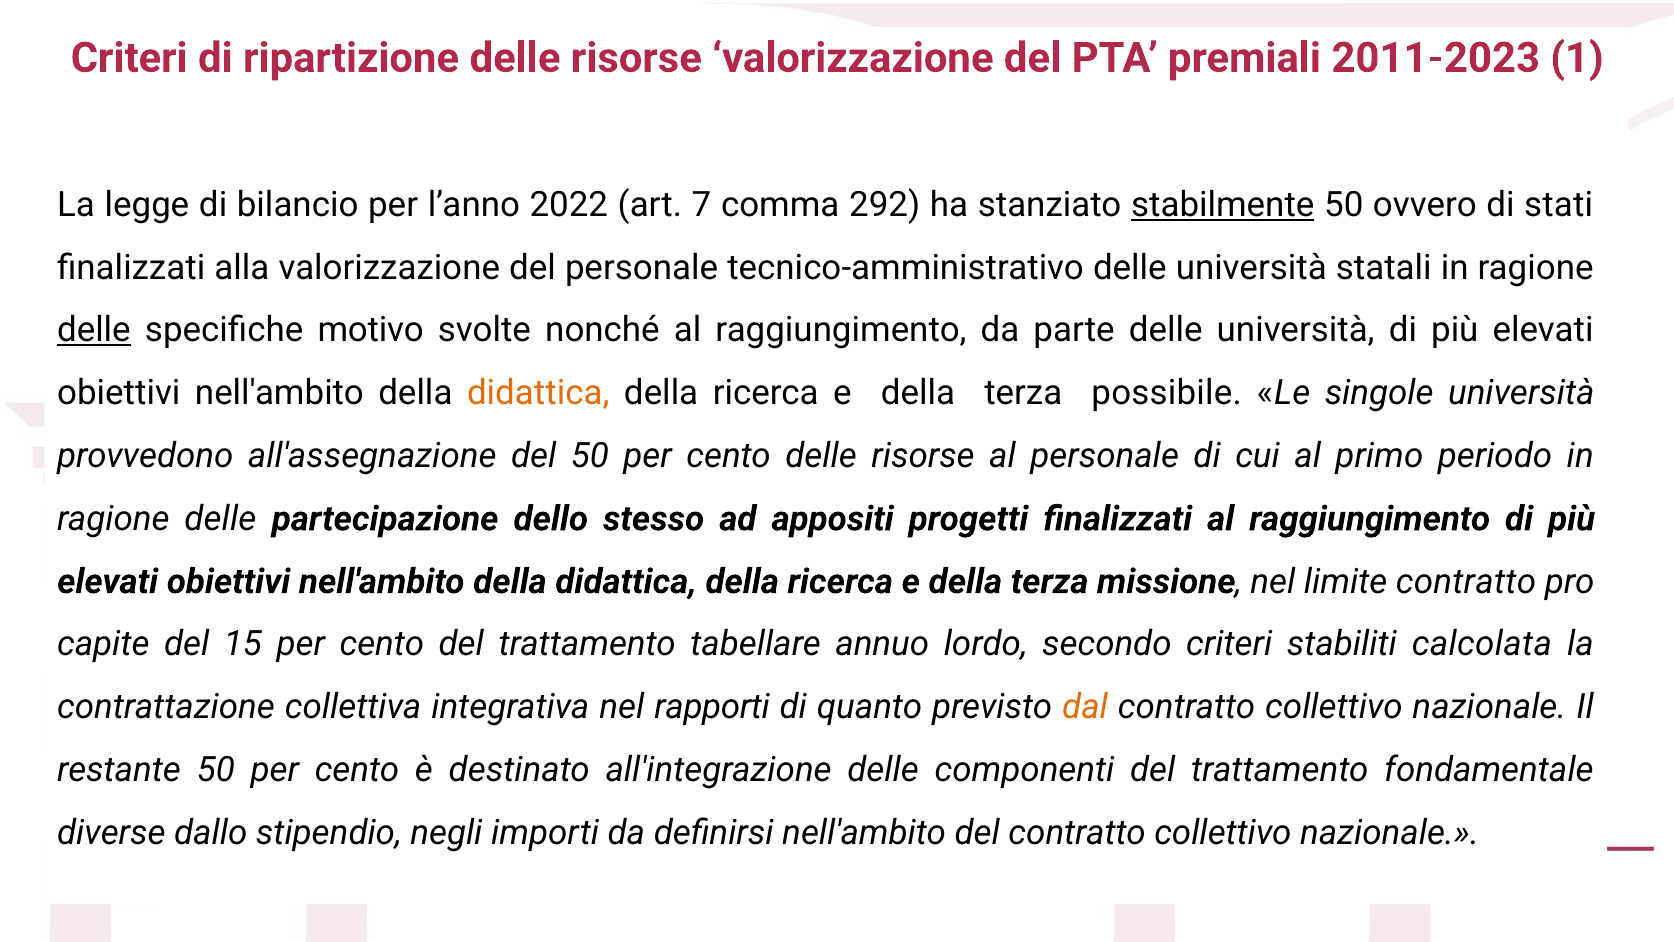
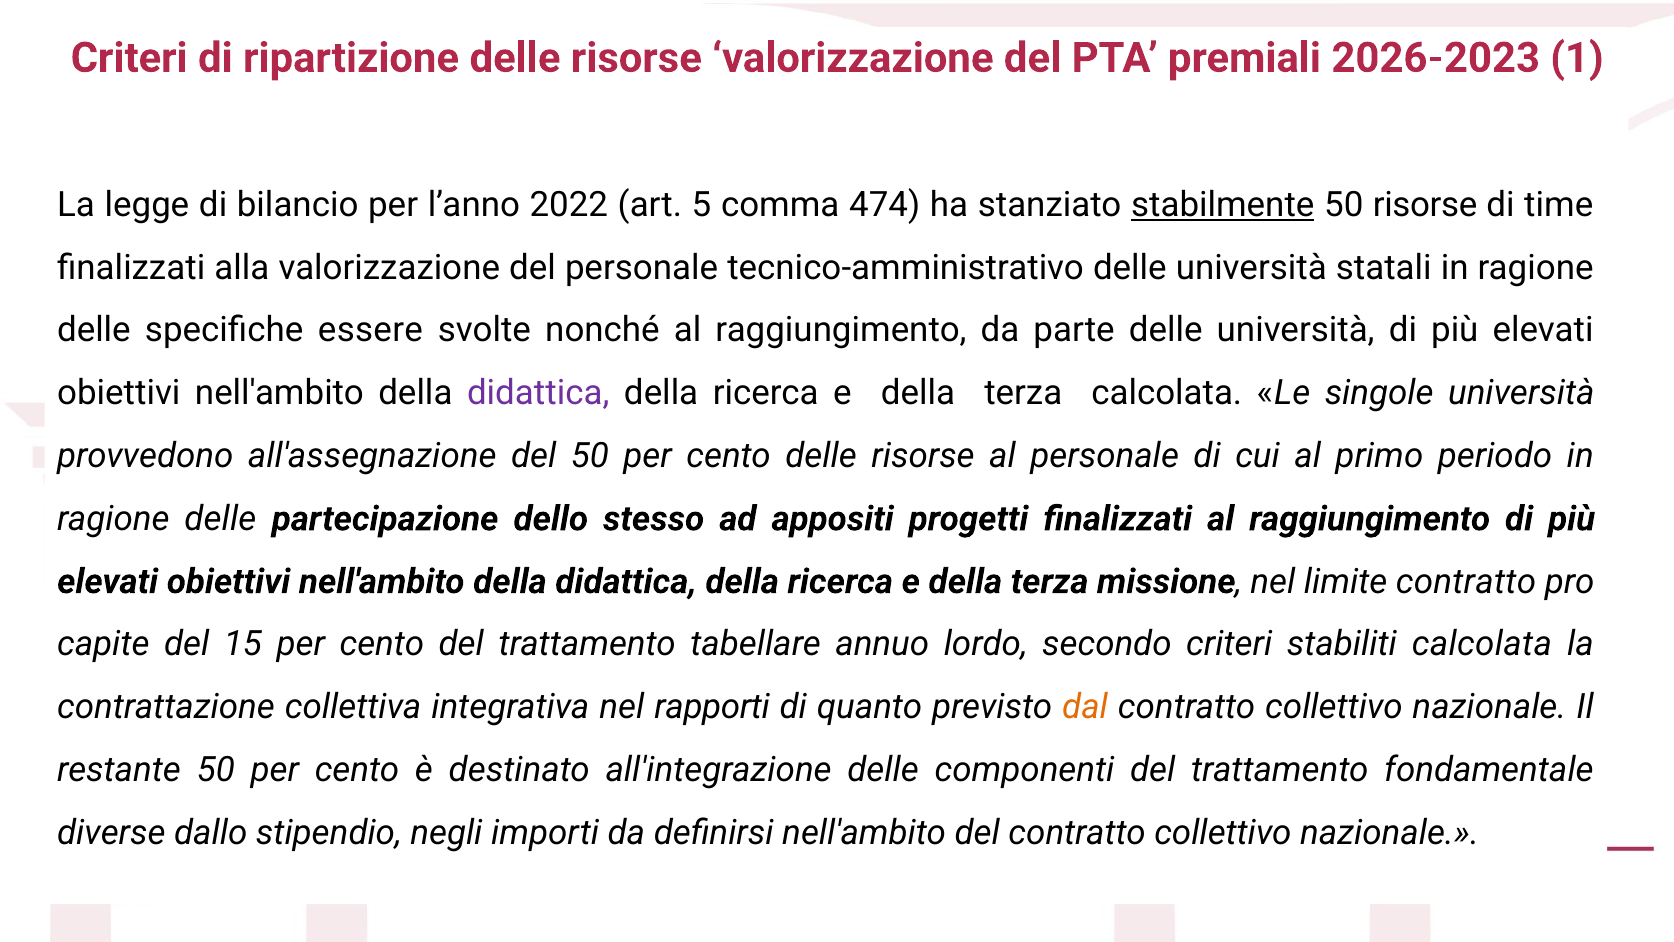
2011-2023: 2011-2023 -> 2026-2023 (1436, 58)
7: 7 -> 5 (701, 205)
292: 292 -> 474 (885, 205)
50 ovvero: ovvero -> risorse (1425, 205)
stati: stati -> time (1559, 205)
delle underline: present -> none (94, 330)
motivo: motivo -> essere (370, 330)
didattica colour: orange -> purple (538, 393)
terza possibile: possibile -> calcolata (1167, 393)
